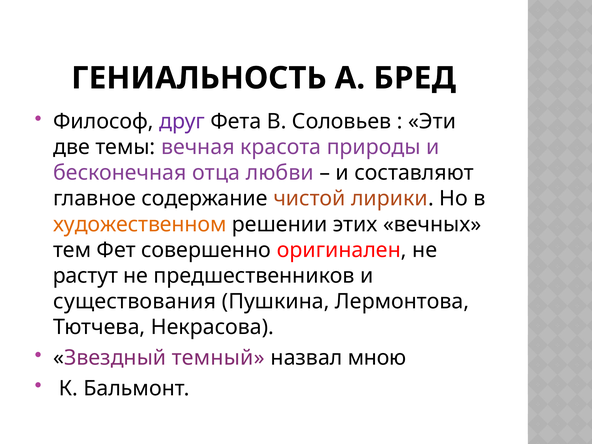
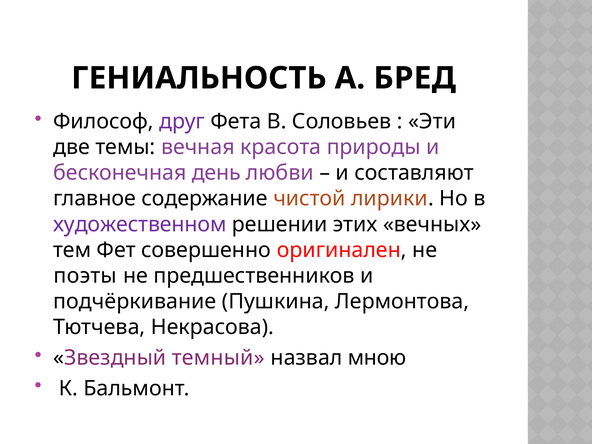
отца: отца -> день (216, 173)
художественном colour: orange -> purple (140, 224)
растут: растут -> поэты (85, 276)
существования: существования -> подчёркивание (135, 301)
